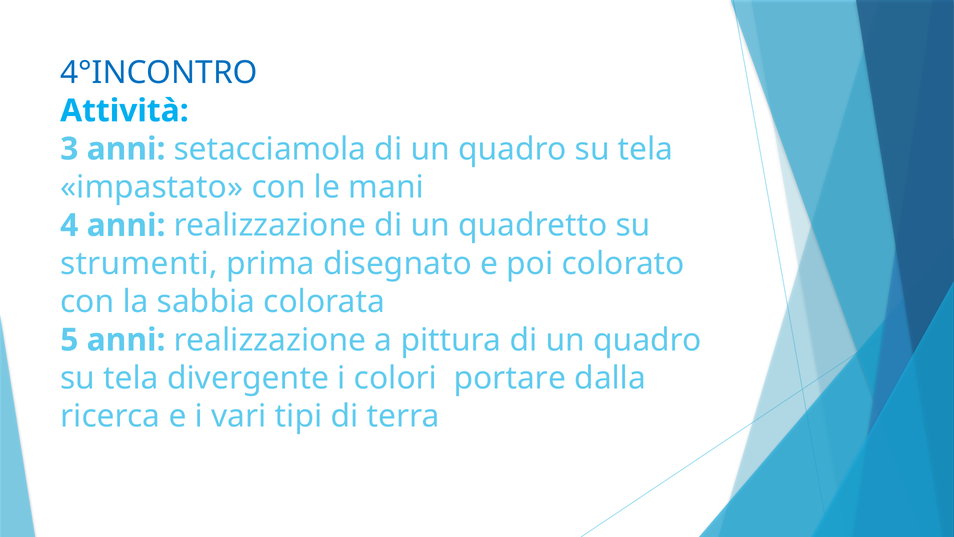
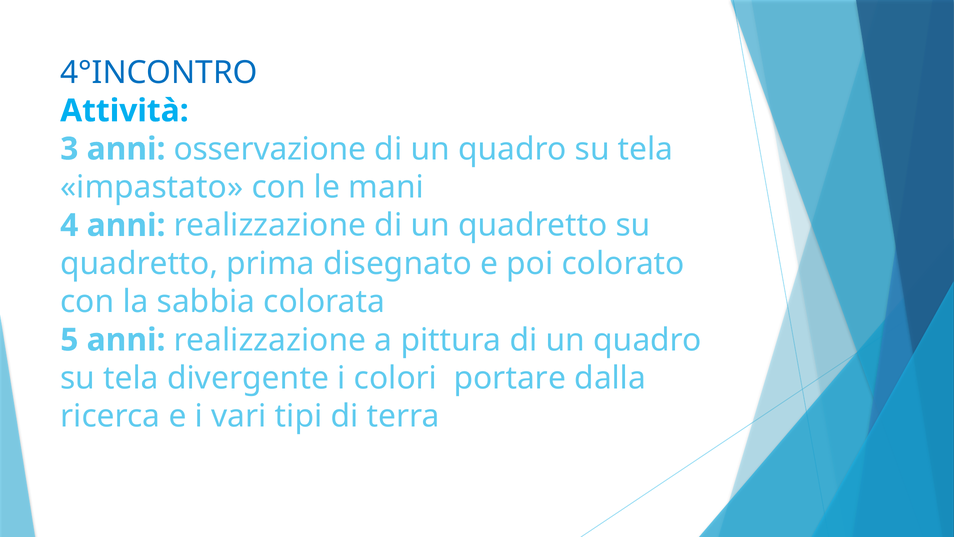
setacciamola: setacciamola -> osservazione (270, 149)
strumenti: strumenti -> quadretto (139, 263)
